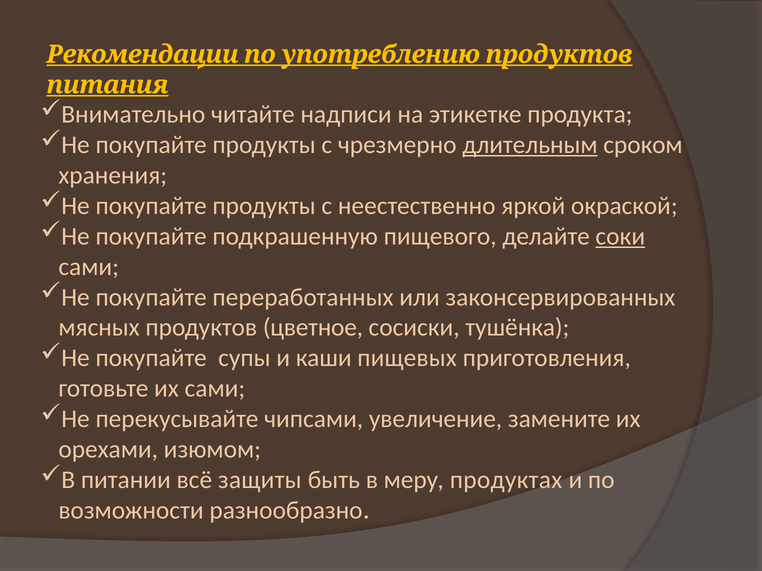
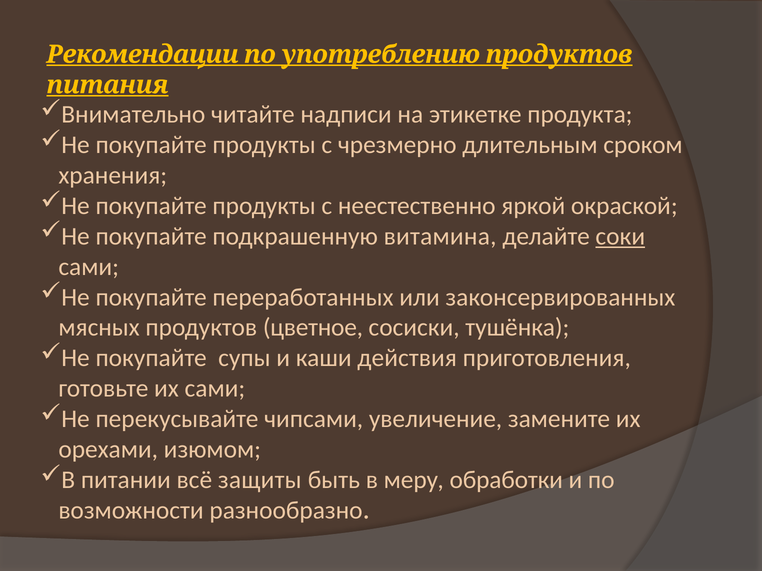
длительным underline: present -> none (530, 145)
пищевого: пищевого -> витамина (440, 236)
пищевых: пищевых -> действия (407, 358)
продуктах: продуктах -> обработки (506, 480)
